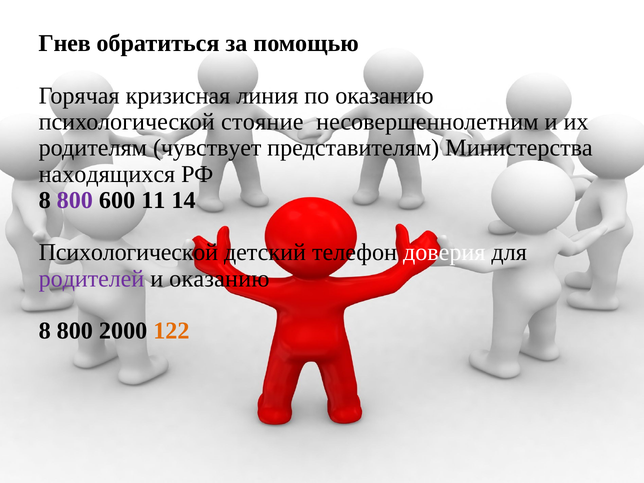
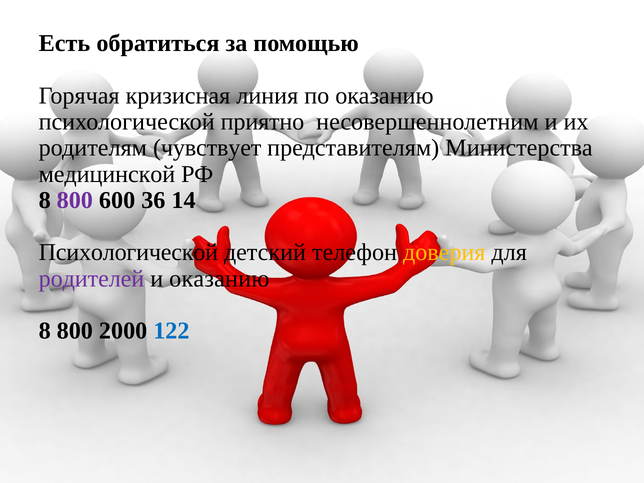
Гнев: Гнев -> Есть (64, 43)
стояние: стояние -> приятно (262, 122)
находящихся: находящихся -> медицинской (107, 174)
11: 11 -> 36 (153, 200)
доверия colour: white -> yellow (444, 252)
122 colour: orange -> blue (171, 331)
